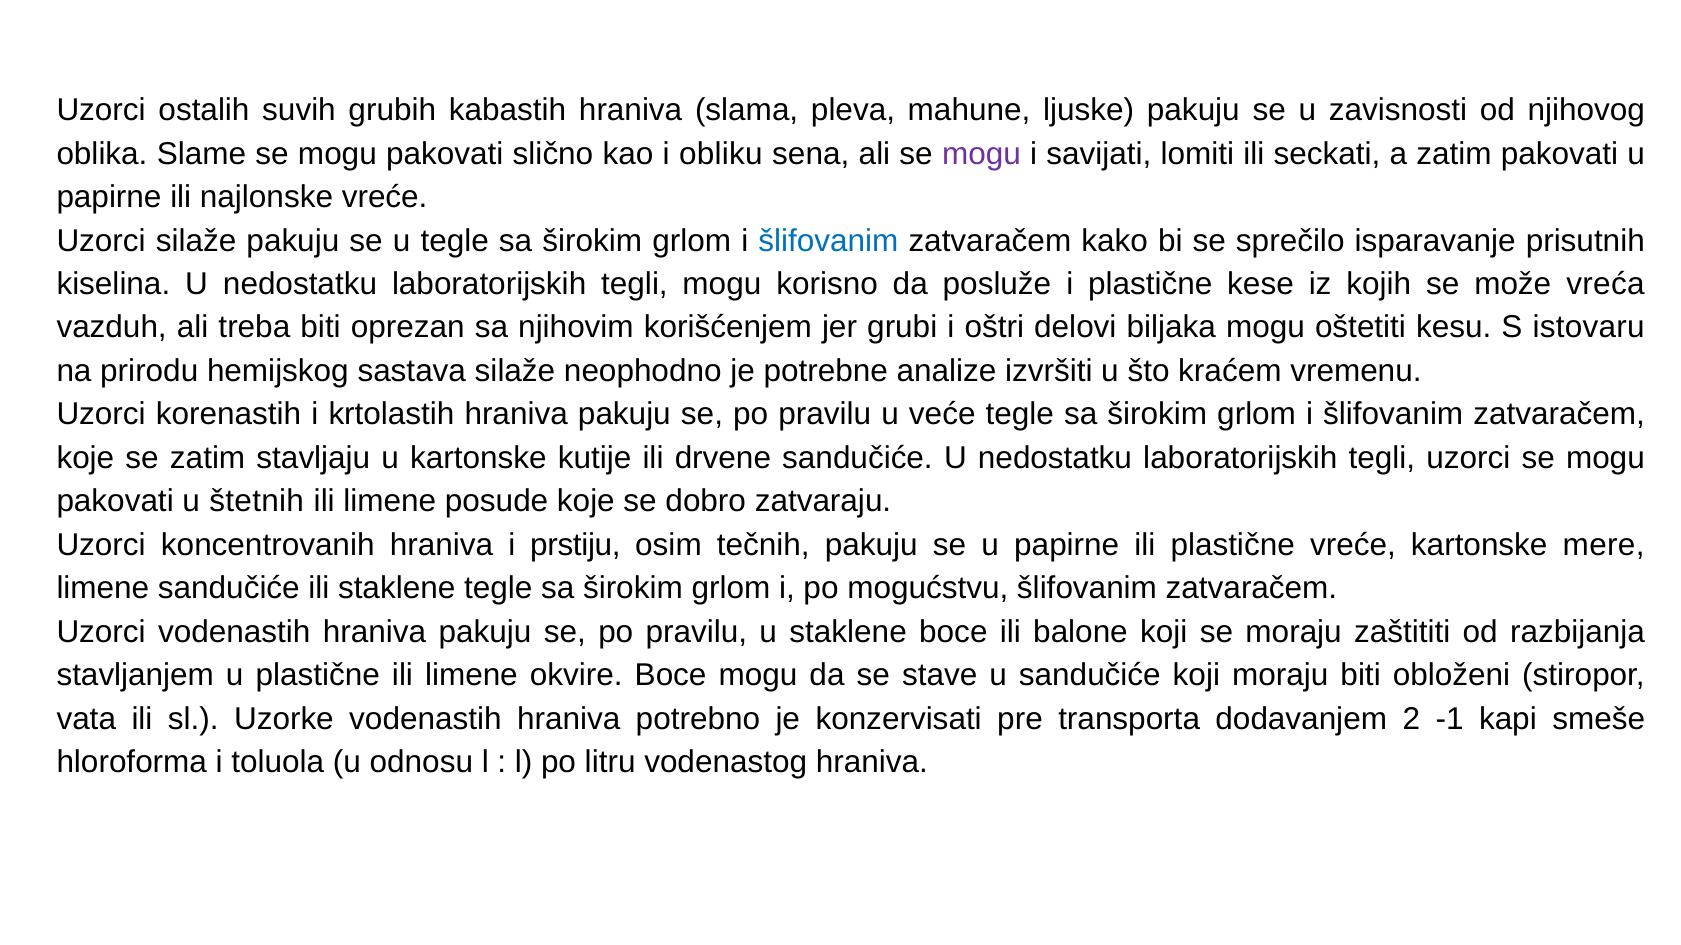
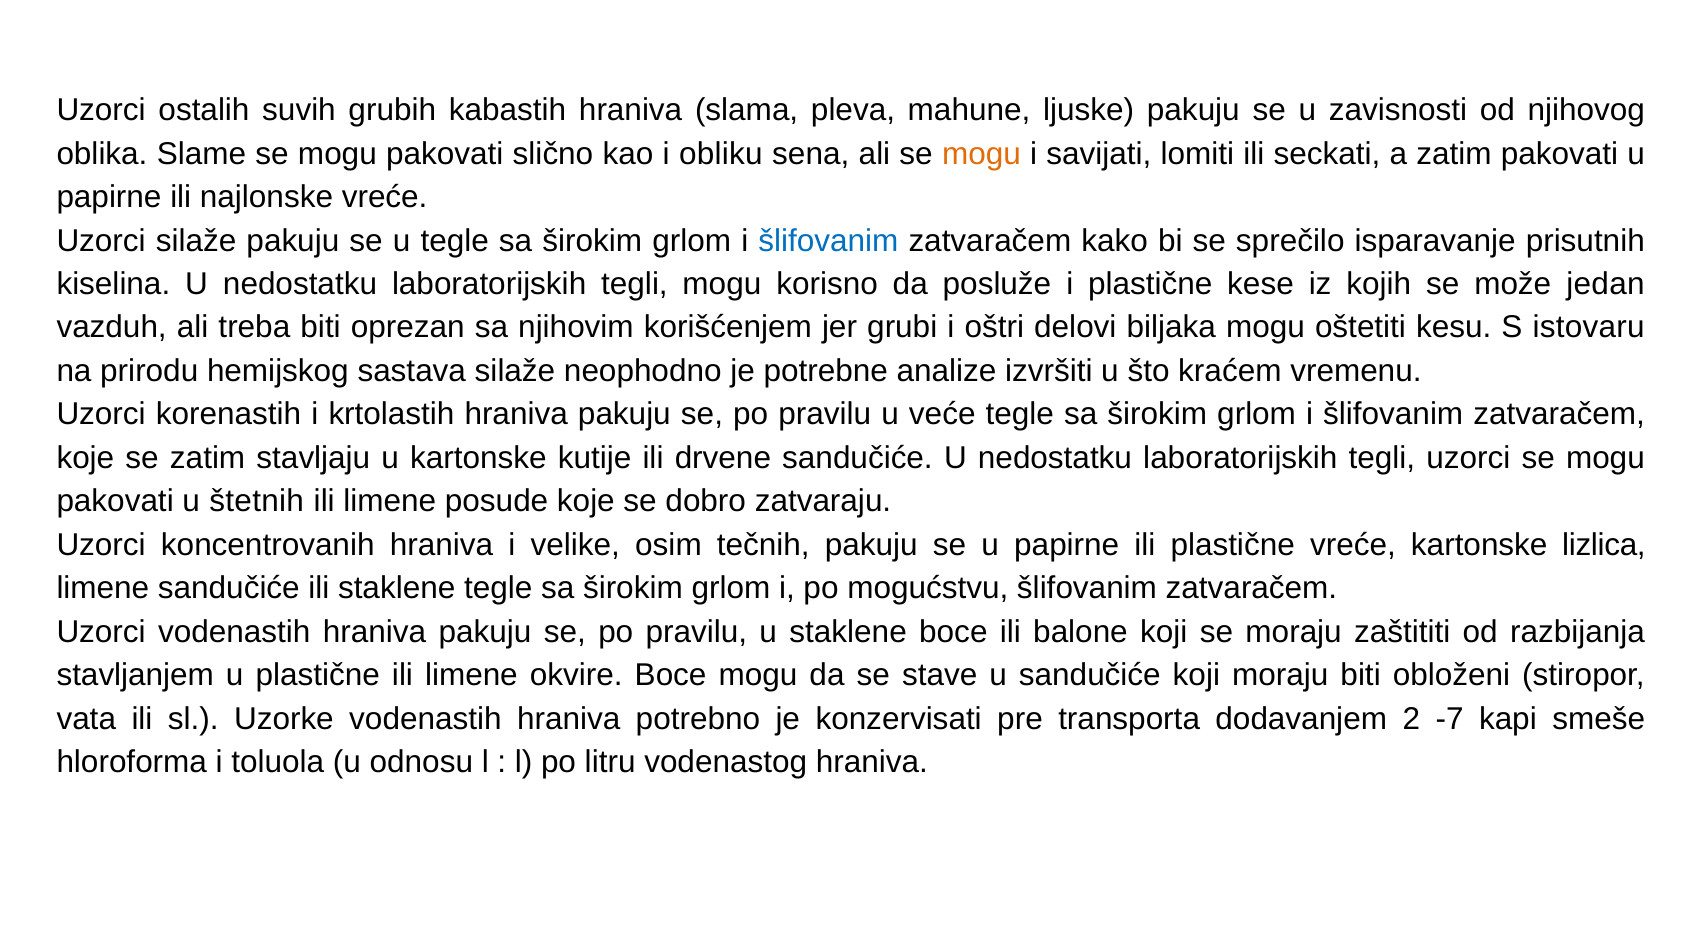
mogu colour: purple -> orange (981, 154)
vreća: vreća -> jedan (1605, 284)
prstiju: prstiju -> velike (575, 545)
mere: mere -> lizlica (1604, 545)
-1: -1 -> -7 (1450, 719)
